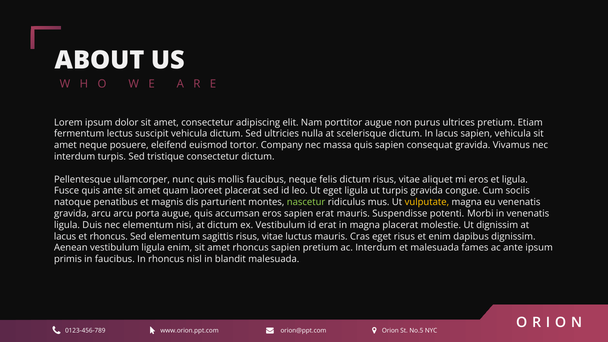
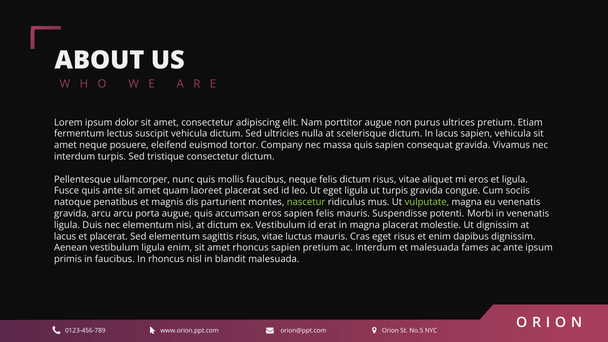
vulputate colour: yellow -> light green (427, 202)
sapien erat: erat -> felis (325, 214)
et rhoncus: rhoncus -> placerat (109, 236)
